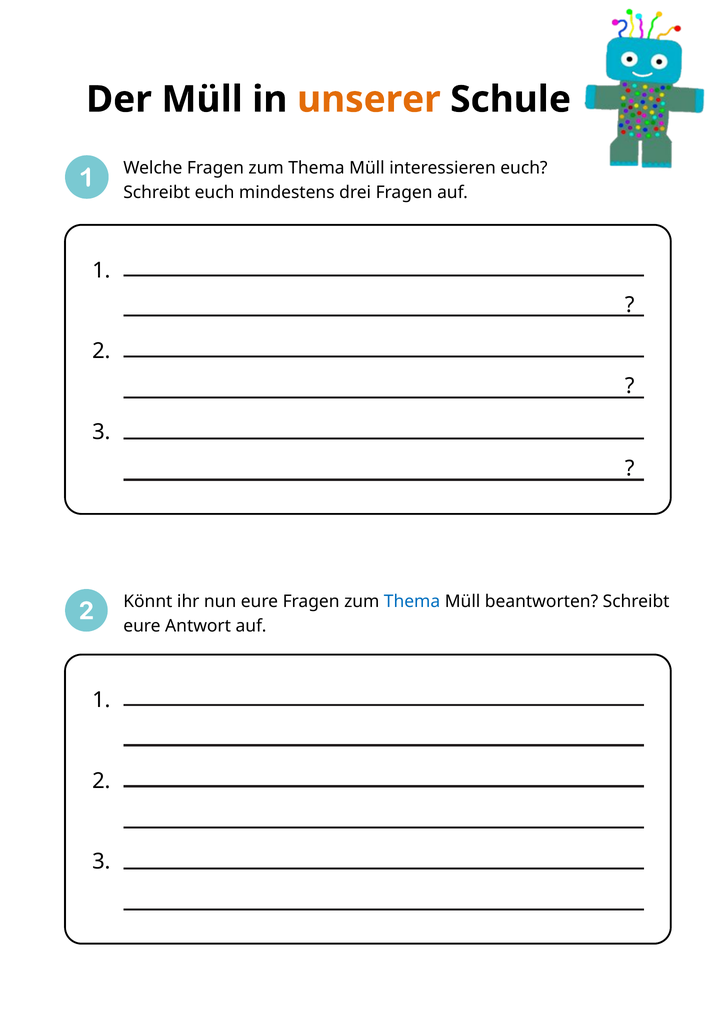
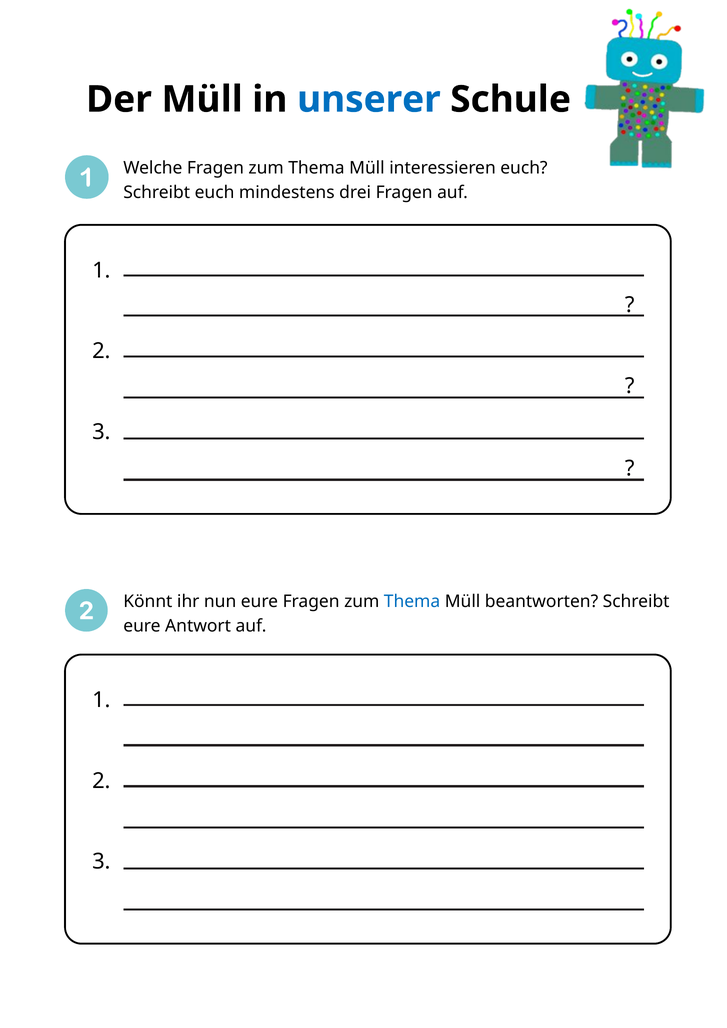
unserer colour: orange -> blue (369, 100)
